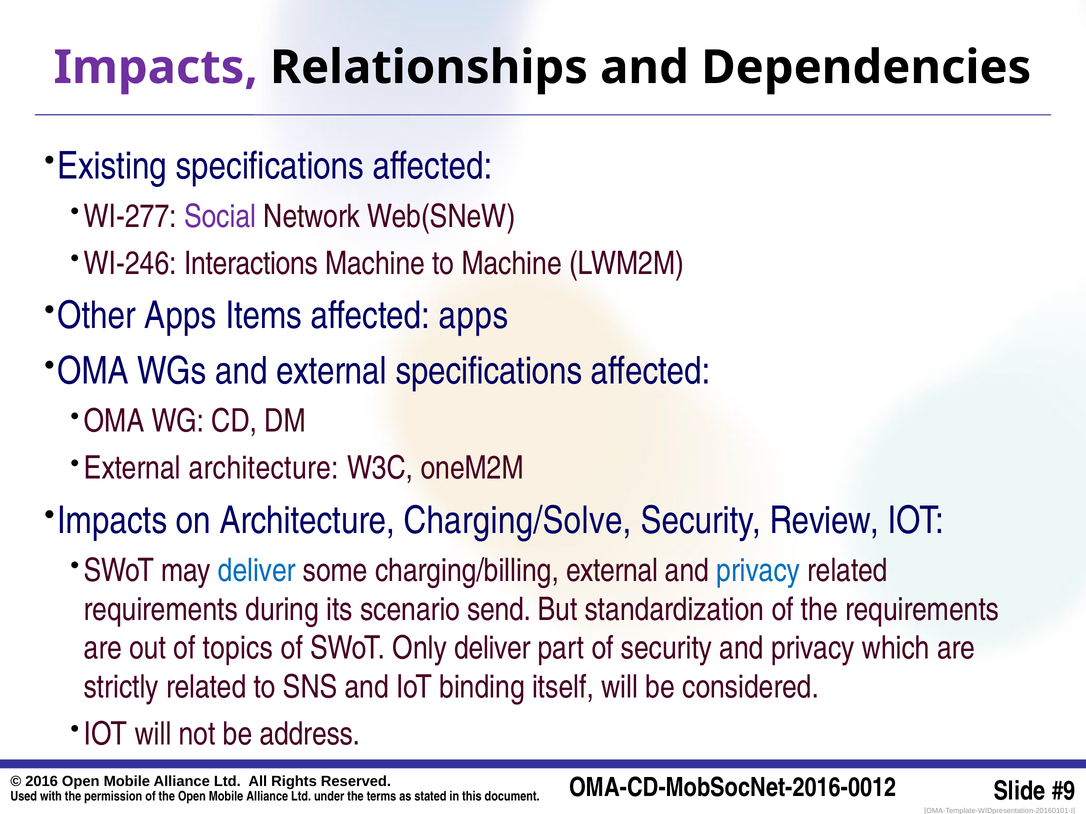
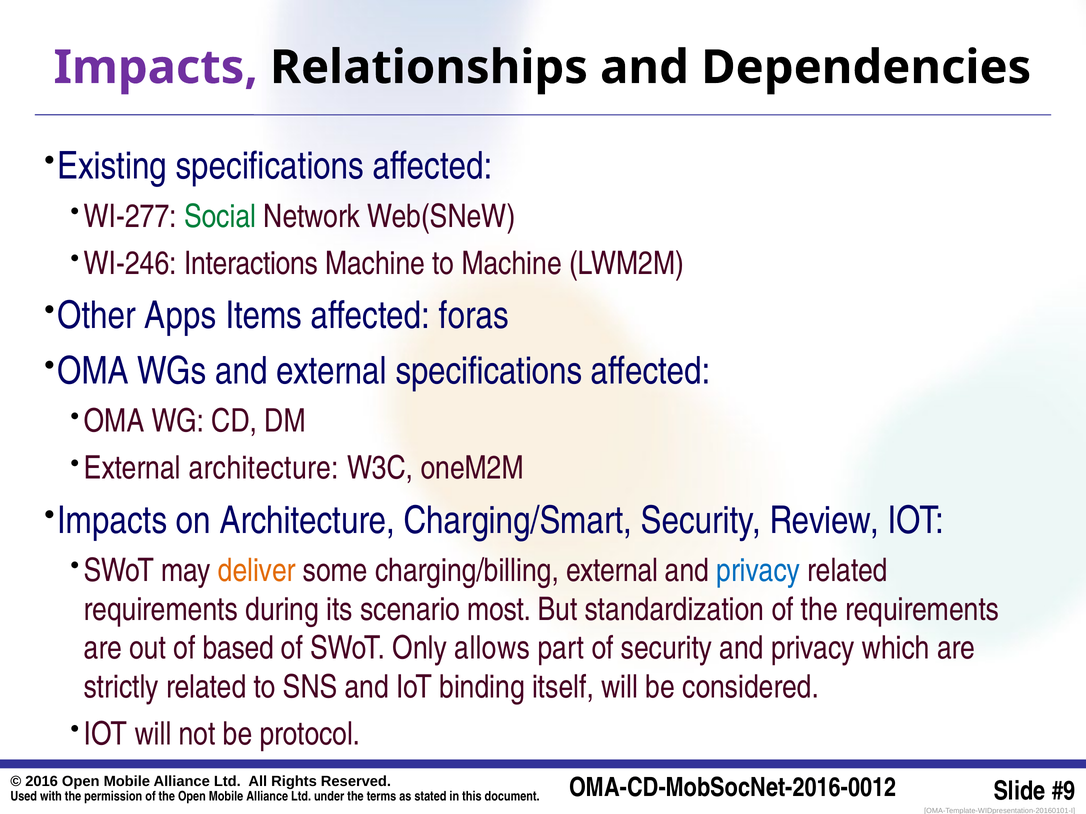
Social colour: purple -> green (220, 217)
affected apps: apps -> foras (474, 316)
Charging/Solve: Charging/Solve -> Charging/Smart (518, 521)
deliver colour: blue -> orange (257, 571)
send: send -> most (499, 610)
topics: topics -> based (238, 649)
Only deliver: deliver -> allows (492, 649)
address: address -> protocol (310, 735)
